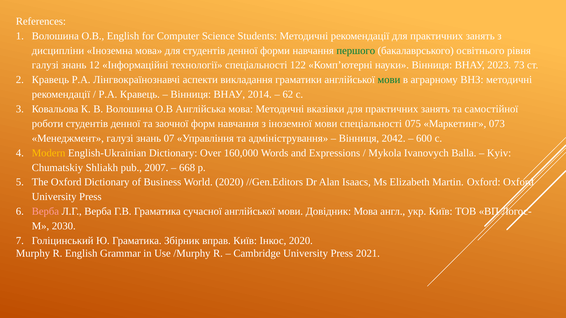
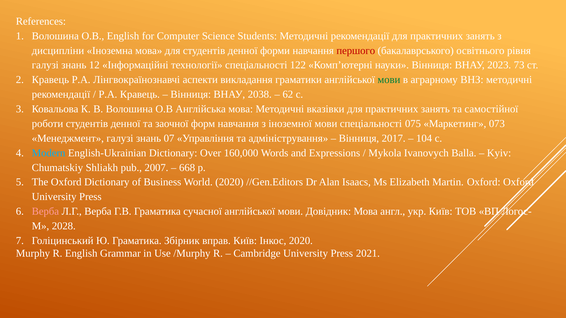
першого colour: green -> red (356, 51)
2014: 2014 -> 2038 (260, 94)
2042: 2042 -> 2017 (394, 138)
600: 600 -> 104 (424, 138)
Modern colour: yellow -> light blue (49, 153)
2030: 2030 -> 2028 (64, 226)
